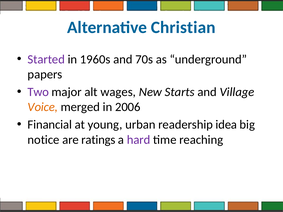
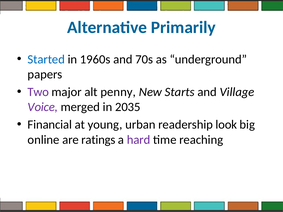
Christian: Christian -> Primarily (183, 27)
Started colour: purple -> blue (46, 59)
wages: wages -> penny (118, 92)
Voice colour: orange -> purple (43, 107)
2006: 2006 -> 2035 (128, 107)
idea: idea -> look (226, 125)
notice: notice -> online (44, 140)
